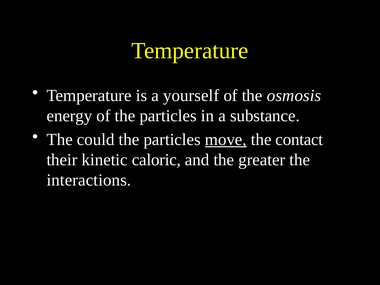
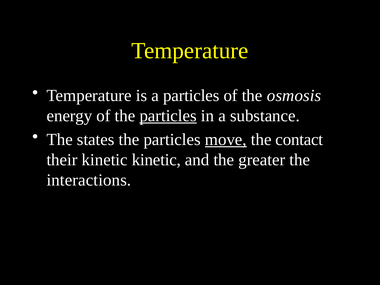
a yourself: yourself -> particles (191, 96)
particles underline: none -> present (168, 116)
could: could -> states (96, 139)
kinetic caloric: caloric -> kinetic (156, 160)
